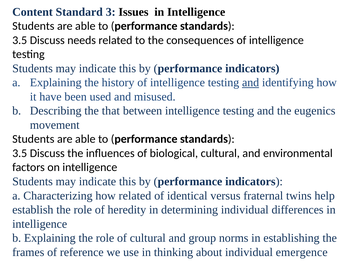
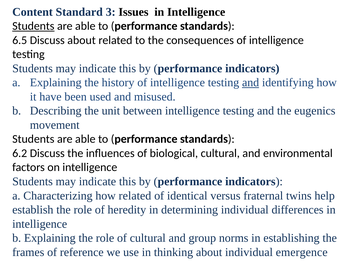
Students underline: none -> present (33, 26)
3.5: 3.5 -> 6.5 (20, 40)
Discuss needs: needs -> about (82, 40)
that: that -> unit (111, 111)
3.5: 3.5 -> 6.2 (20, 153)
